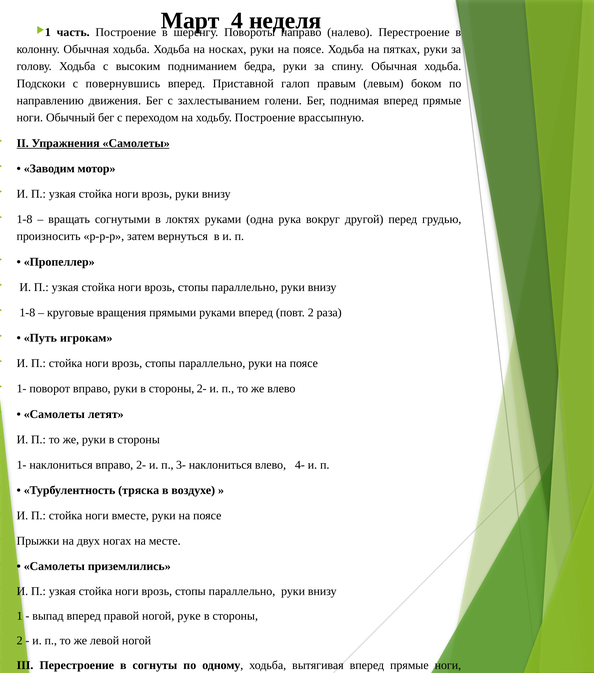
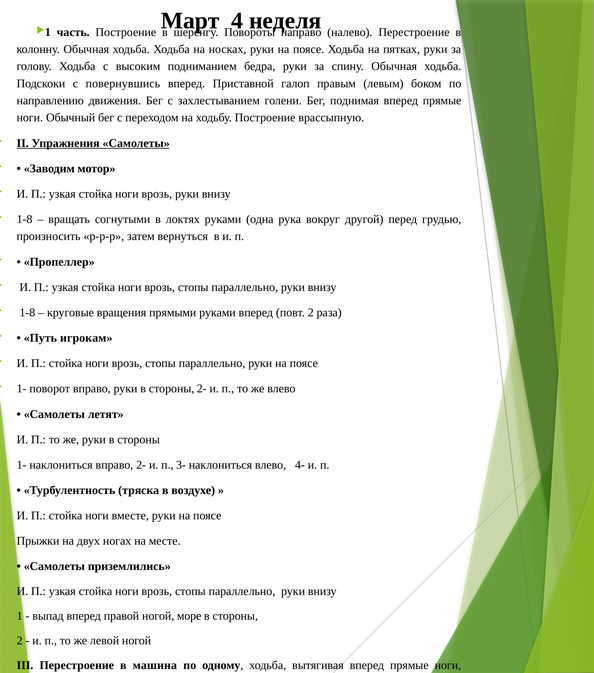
руке: руке -> море (189, 615)
согнуты: согнуты -> машина (155, 665)
